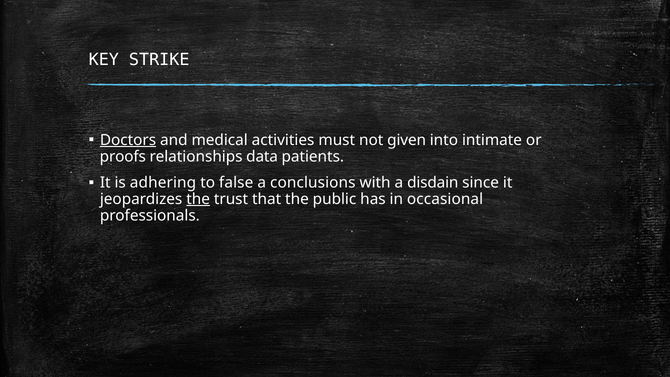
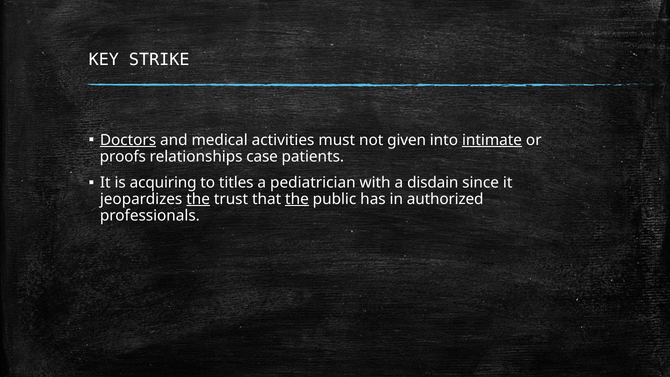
intimate underline: none -> present (492, 140)
data: data -> case (262, 156)
adhering: adhering -> acquiring (163, 182)
false: false -> titles (236, 182)
conclusions: conclusions -> pediatrician (313, 182)
the underline: none -> present (297, 199)
occasional: occasional -> authorized (445, 199)
